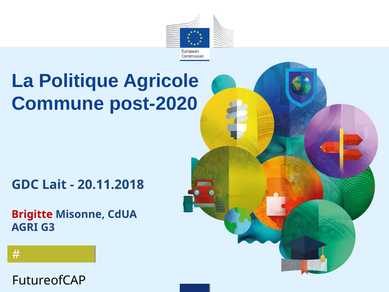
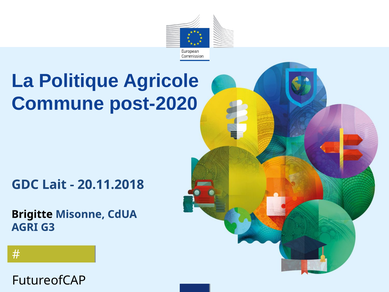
Brigitte colour: red -> black (32, 214)
